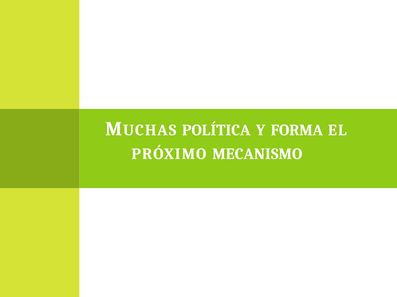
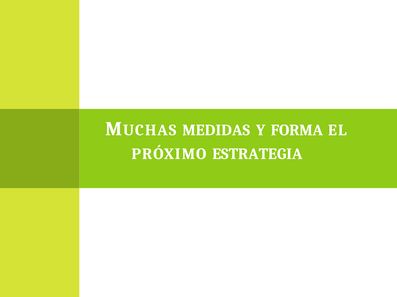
POLÍTICA: POLÍTICA -> MEDIDAS (216, 130)
MECANISMO: MECANISMO -> ESTRATEGIA (257, 154)
